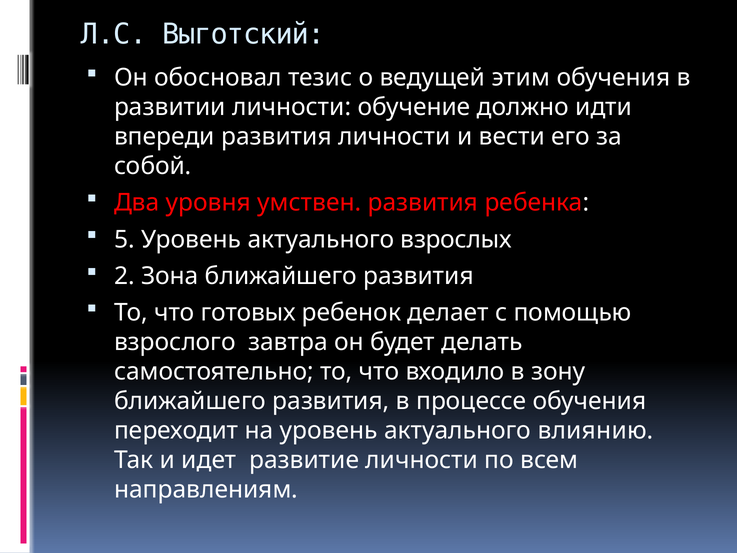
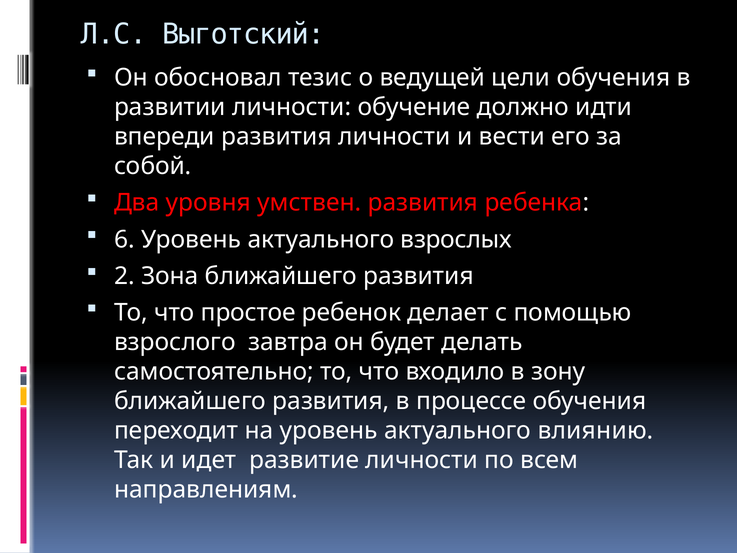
этим: этим -> цели (521, 78)
5: 5 -> 6 (124, 239)
готовых: готовых -> простое (248, 313)
